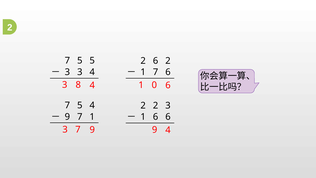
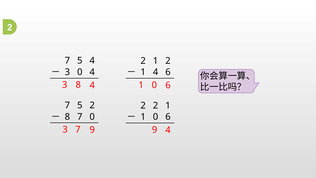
5 5: 5 -> 4 (92, 61)
6: 6 -> 1 (156, 61)
3 3: 3 -> 0 (80, 72)
7: 7 -> 4 (156, 72)
5 4: 4 -> 2 (92, 105)
2 2 3: 3 -> 1 (168, 105)
9: 9 -> 8 (67, 117)
7 1: 1 -> 0 (92, 117)
1 6: 6 -> 0 (156, 117)
